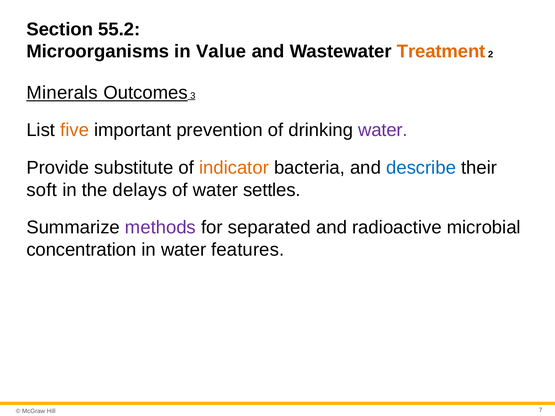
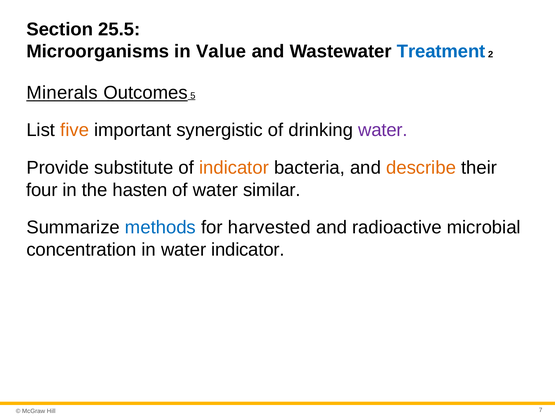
55.2: 55.2 -> 25.5 (119, 29)
Treatment colour: orange -> blue (441, 51)
3: 3 -> 5 (193, 96)
prevention: prevention -> synergistic (220, 130)
describe colour: blue -> orange (421, 168)
soft: soft -> four (42, 190)
delays: delays -> hasten (140, 190)
settles: settles -> similar (272, 190)
methods colour: purple -> blue (160, 228)
separated: separated -> harvested (269, 228)
water features: features -> indicator (248, 250)
